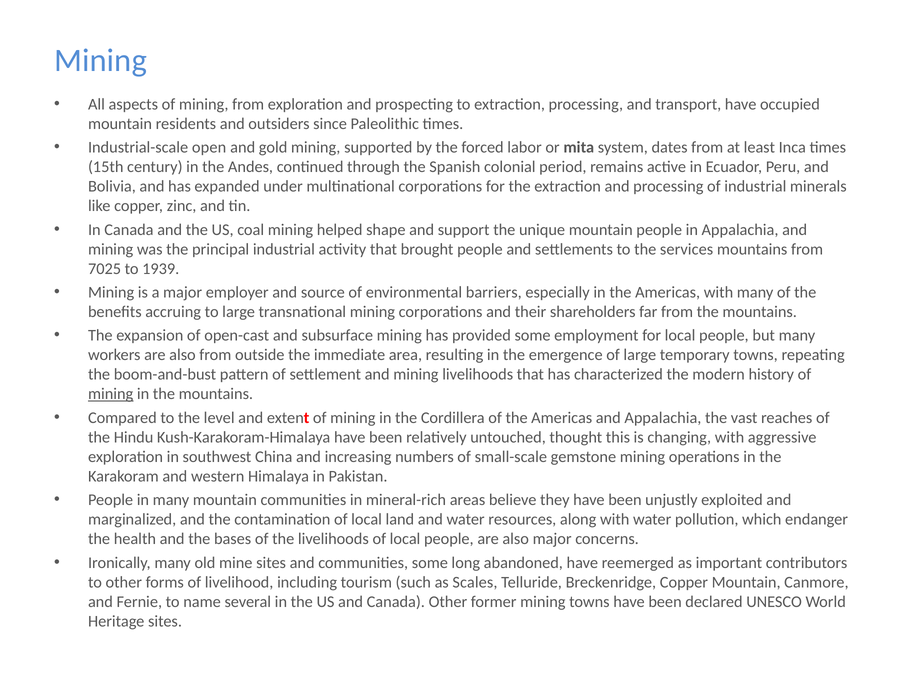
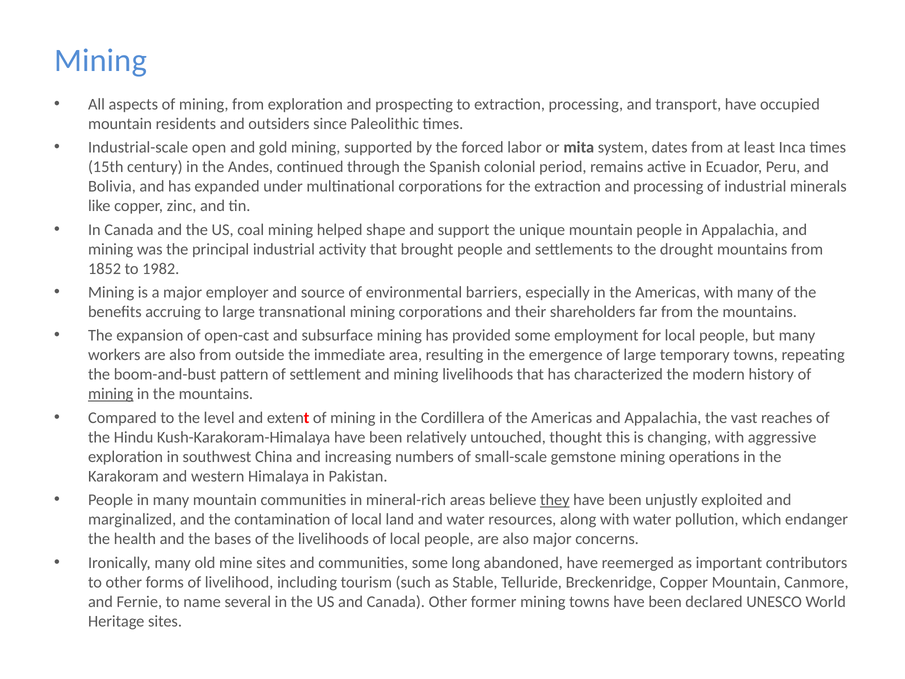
services: services -> drought (687, 249)
7025: 7025 -> 1852 (105, 269)
1939: 1939 -> 1982 (161, 269)
they underline: none -> present (555, 500)
Scales: Scales -> Stable (475, 582)
